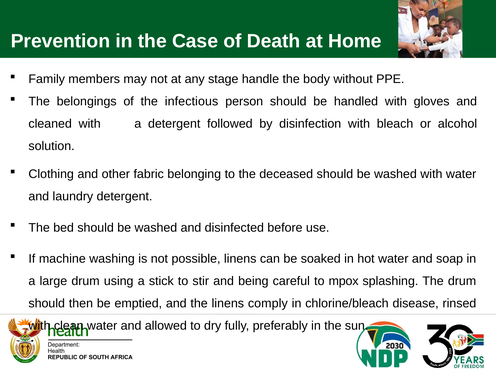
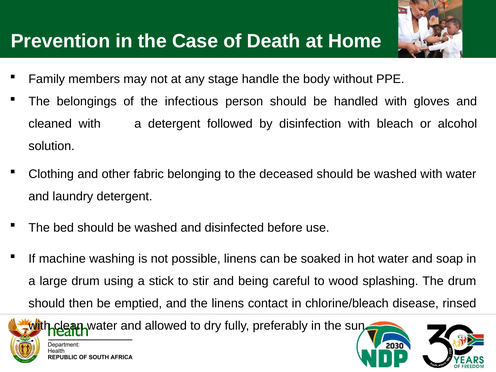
mpox: mpox -> wood (344, 281)
comply: comply -> contact (268, 304)
